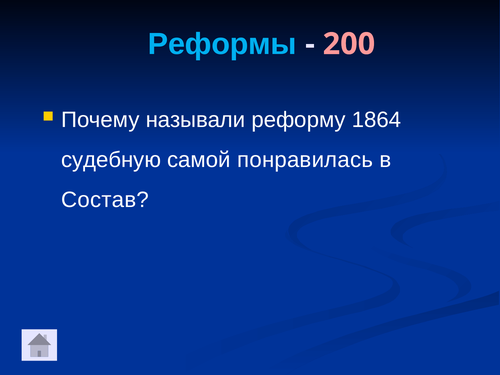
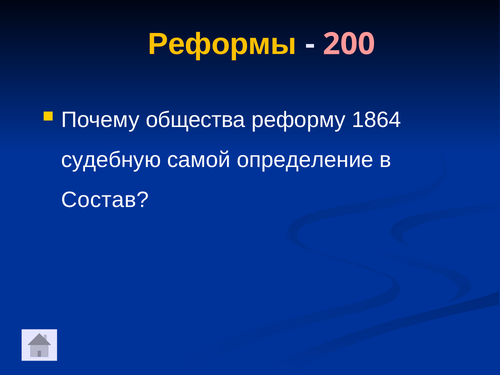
Реформы colour: light blue -> yellow (222, 44)
называли: называли -> общества (196, 120)
понравилась: понравилась -> определение (305, 160)
